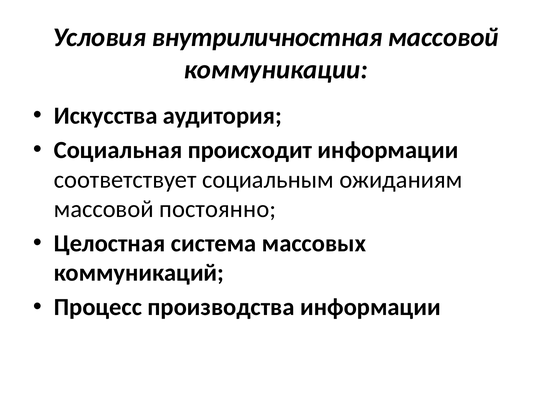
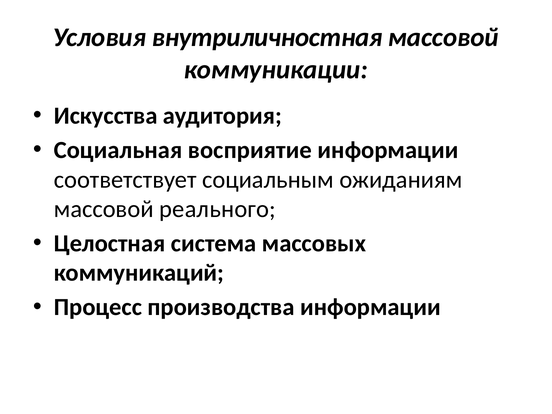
происходит: происходит -> восприятие (250, 150)
постоянно: постоянно -> реального (218, 209)
